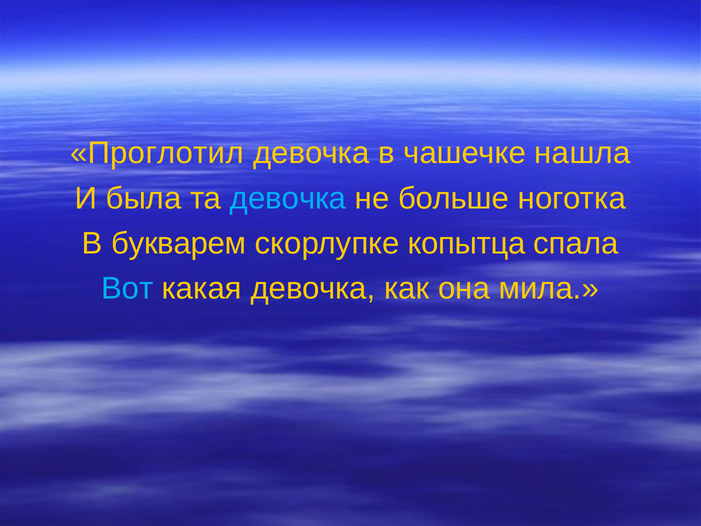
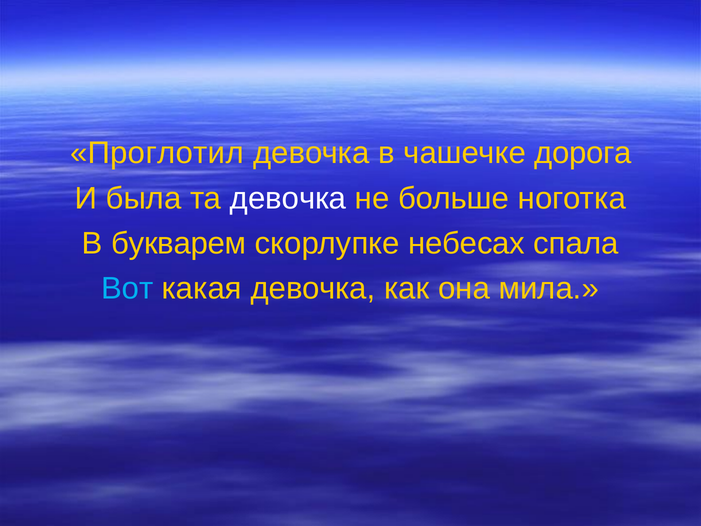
нашла: нашла -> дорога (583, 153)
девочка colour: light blue -> white (288, 198)
копытца: копытца -> небесах (467, 243)
